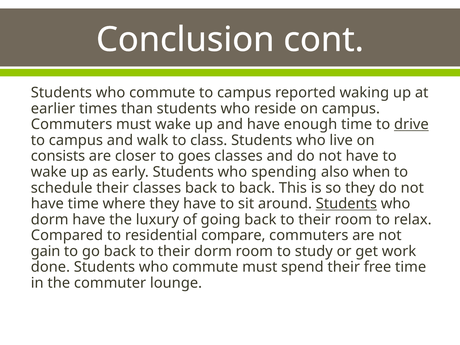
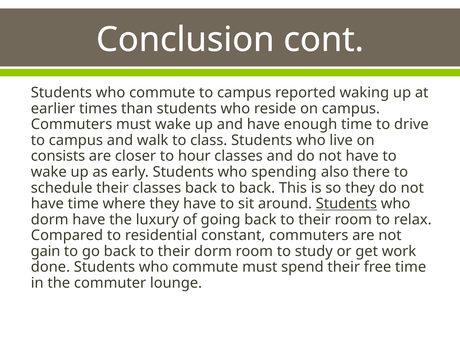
drive underline: present -> none (411, 124)
goes: goes -> hour (194, 156)
when: when -> there (371, 172)
compare: compare -> constant (233, 235)
